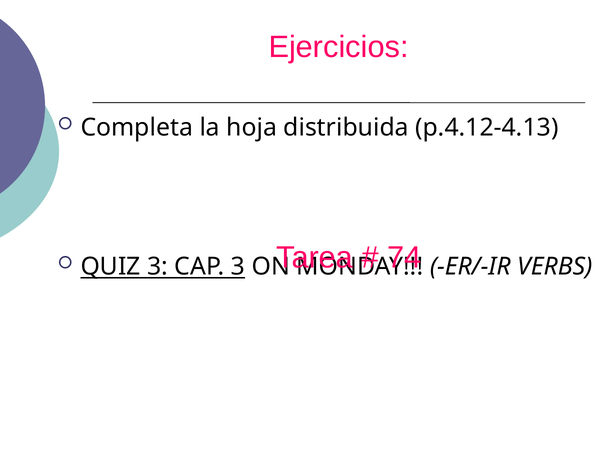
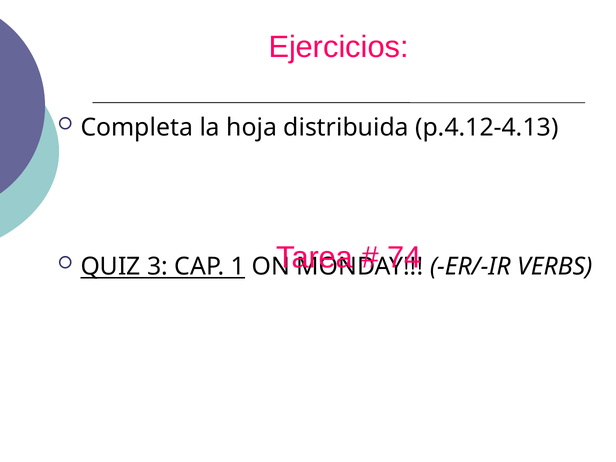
CAP 3: 3 -> 1 (238, 267)
